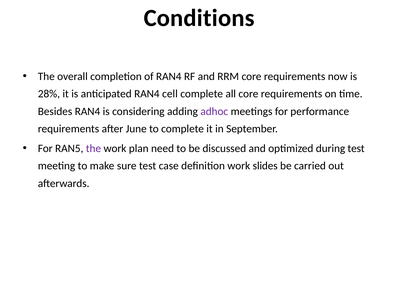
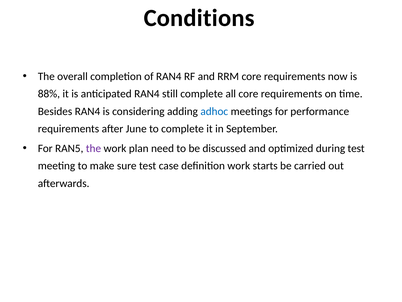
28%: 28% -> 88% (49, 94)
cell: cell -> still (170, 94)
adhoc colour: purple -> blue (214, 111)
slides: slides -> starts (265, 166)
